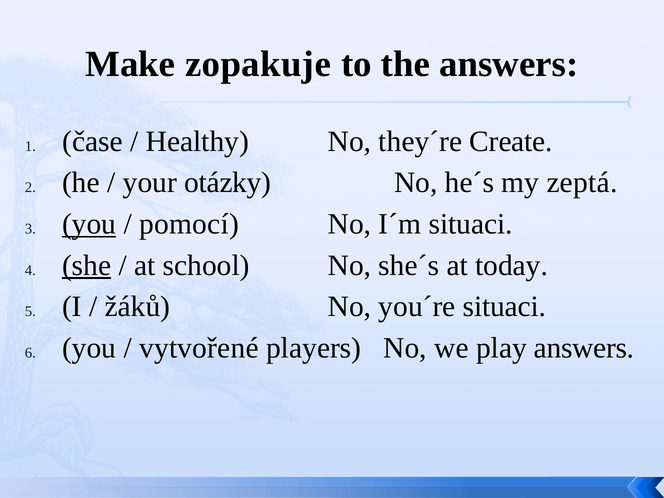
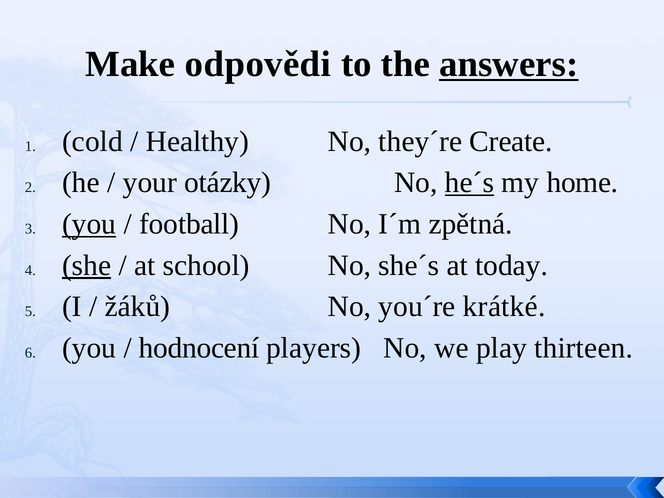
zopakuje: zopakuje -> odpovědi (258, 64)
answers underline: none -> present (509, 64)
čase: čase -> cold (92, 141)
he´s underline: none -> present (469, 183)
zeptá: zeptá -> home (582, 183)
pomocí: pomocí -> football (189, 224)
I´m situaci: situaci -> zpětná (471, 224)
you´re situaci: situaci -> krátké (504, 307)
vytvořené: vytvořené -> hodnocení (199, 348)
play answers: answers -> thirteen (584, 348)
